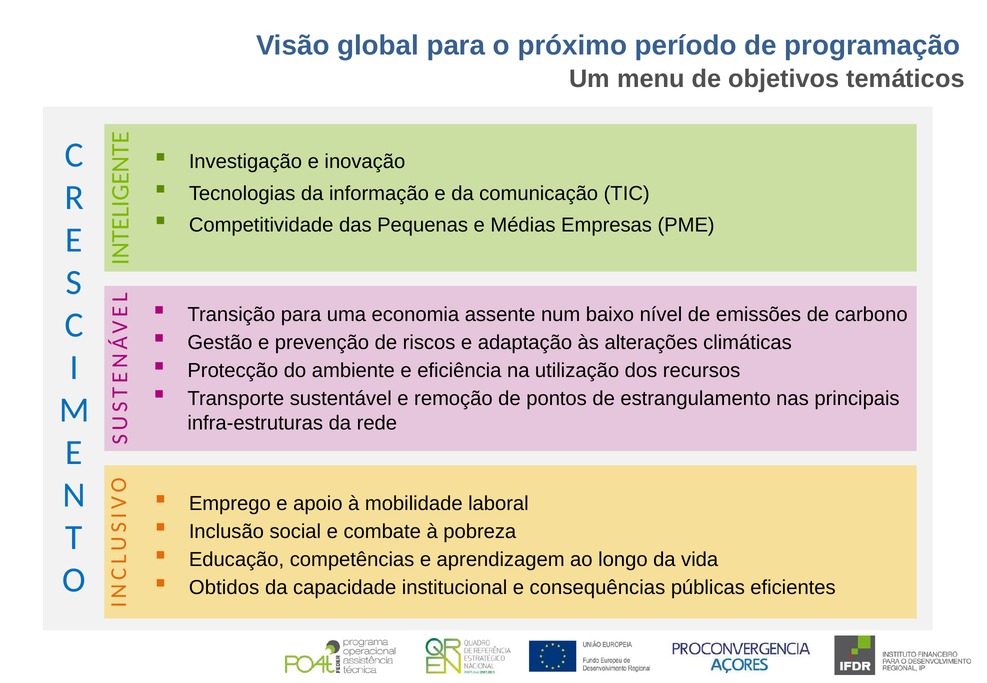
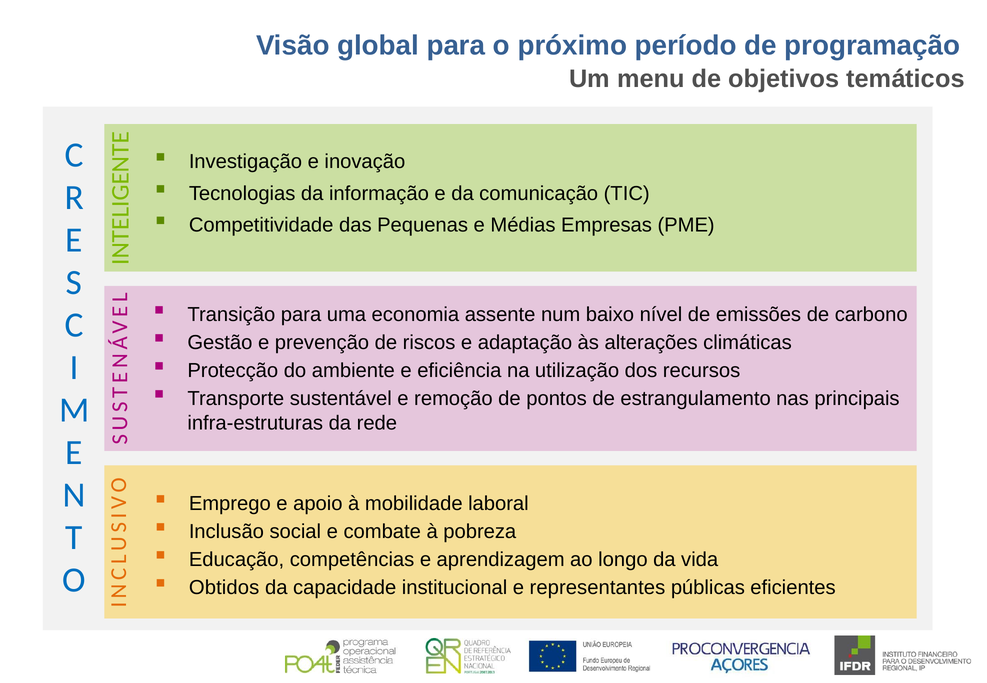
consequências: consequências -> representantes (597, 588)
